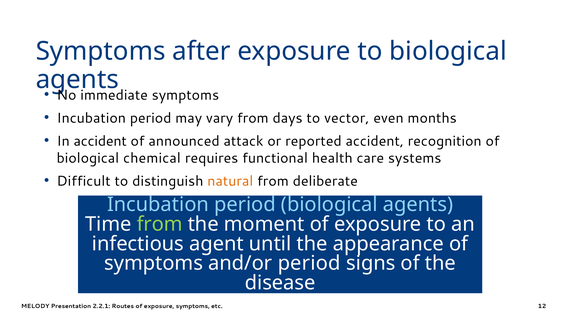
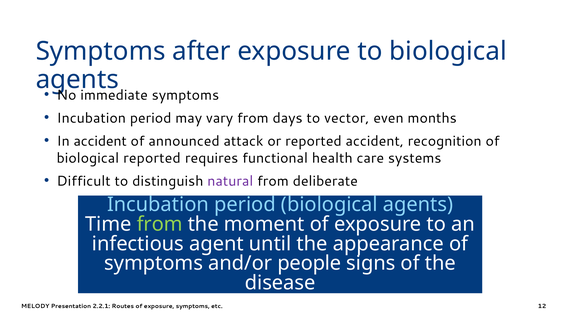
biological chemical: chemical -> reported (152, 158)
natural colour: orange -> purple (230, 181)
and/or period: period -> people (309, 263)
